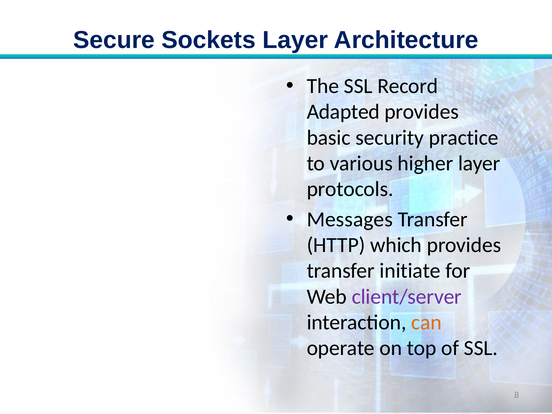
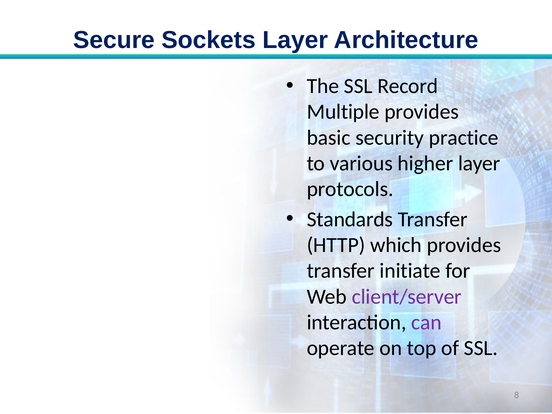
Adapted: Adapted -> Multiple (343, 112)
Messages: Messages -> Standards (350, 219)
can colour: orange -> purple (427, 322)
